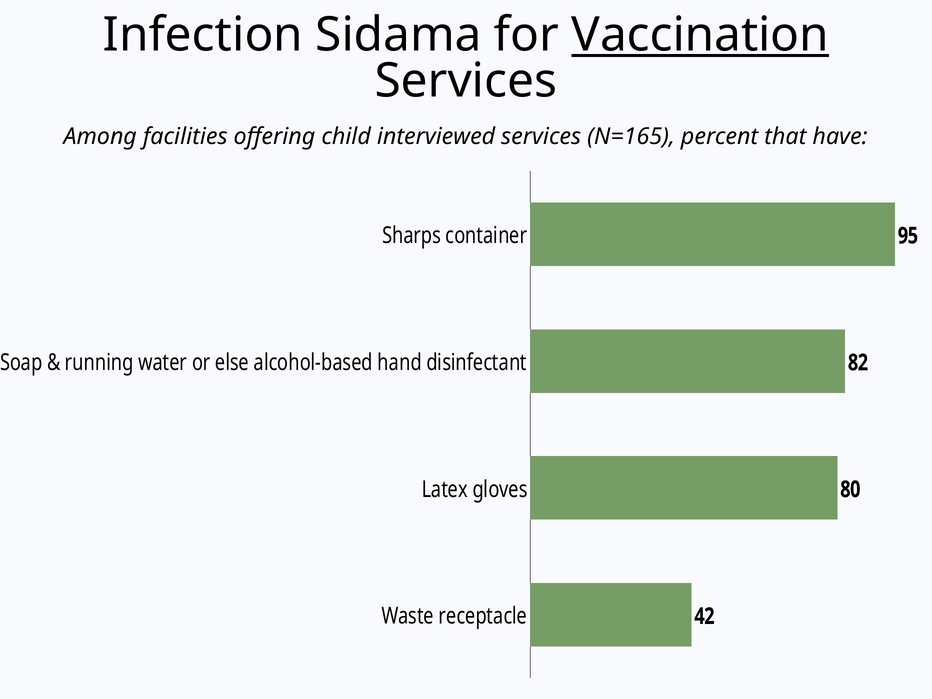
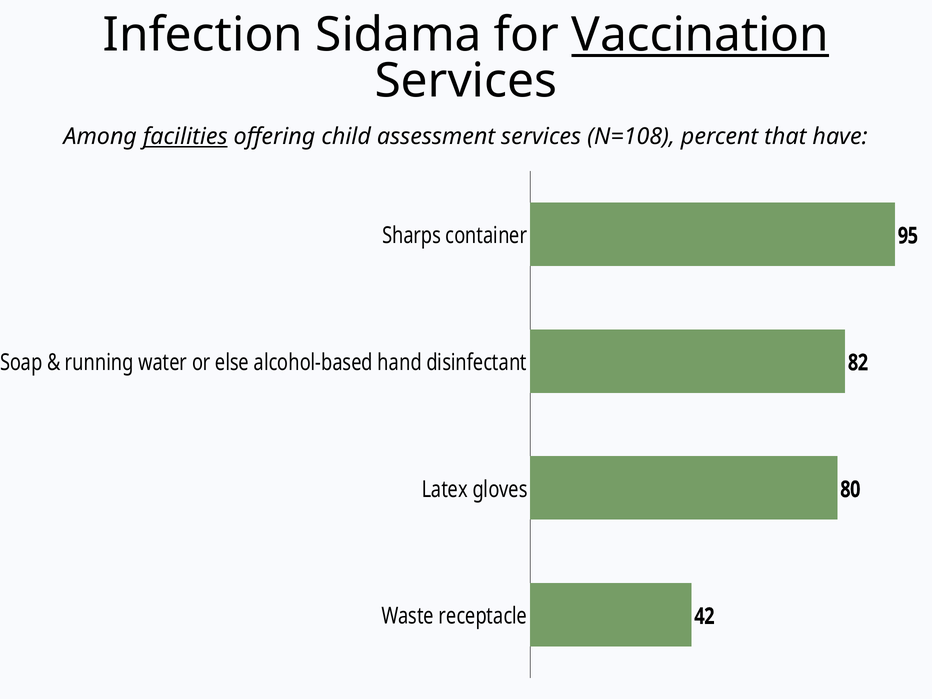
facilities underline: none -> present (185, 137)
interviewed: interviewed -> assessment (436, 137)
N=165: N=165 -> N=108 (631, 137)
